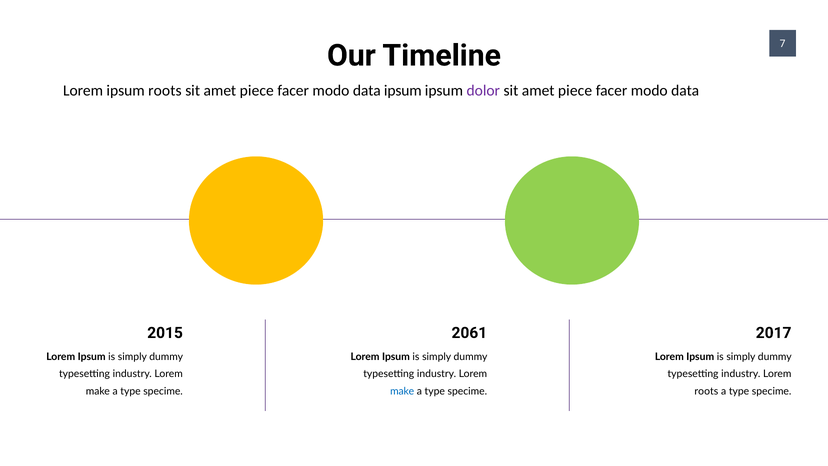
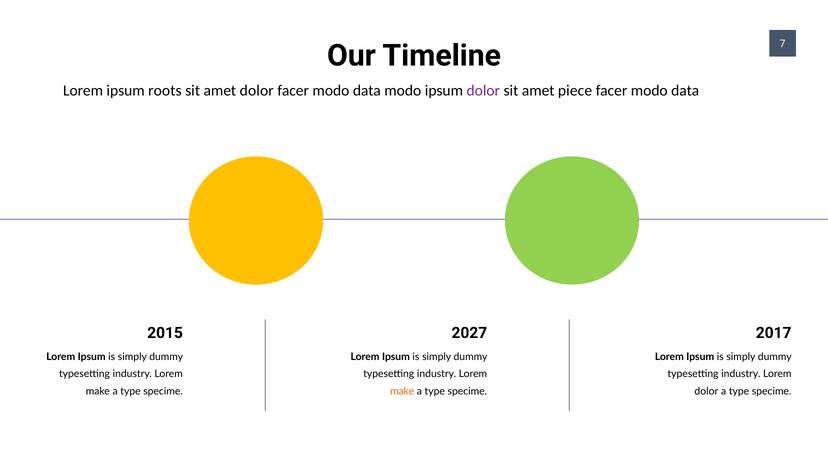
piece: piece -> dolor (257, 91)
data ipsum: ipsum -> modo (403, 91)
2061: 2061 -> 2027 (469, 333)
make colour: blue -> orange (402, 391)
roots: roots -> dolor (706, 391)
